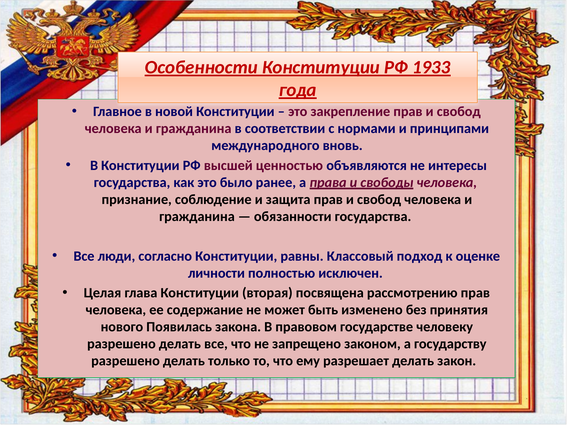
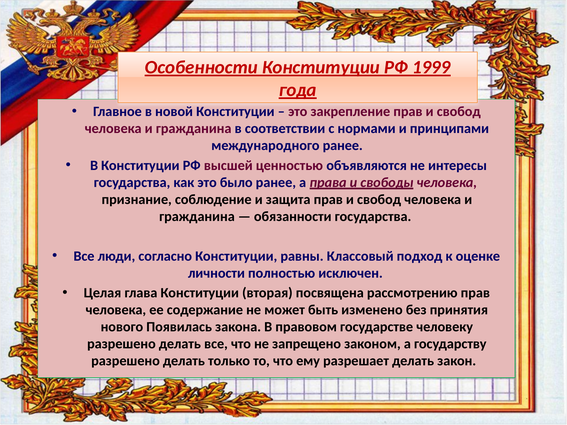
1933: 1933 -> 1999 (431, 67)
международного вновь: вновь -> ранее (343, 146)
